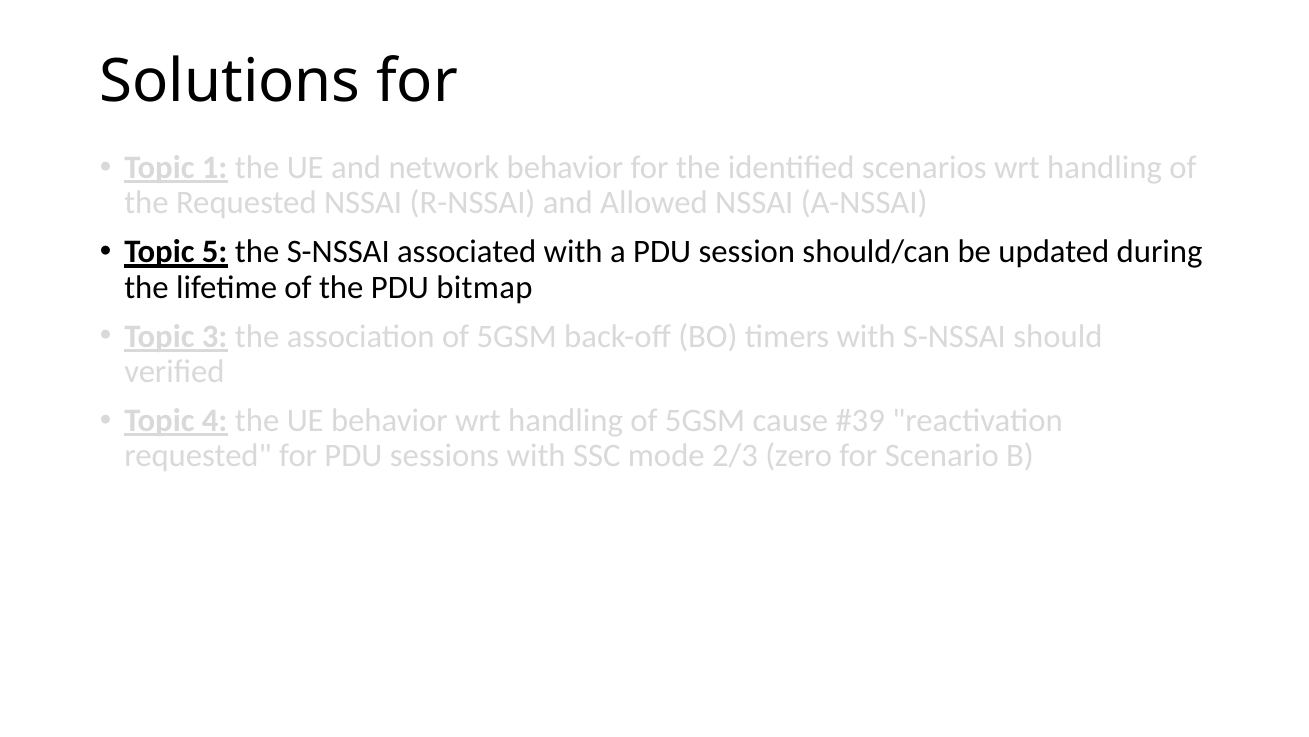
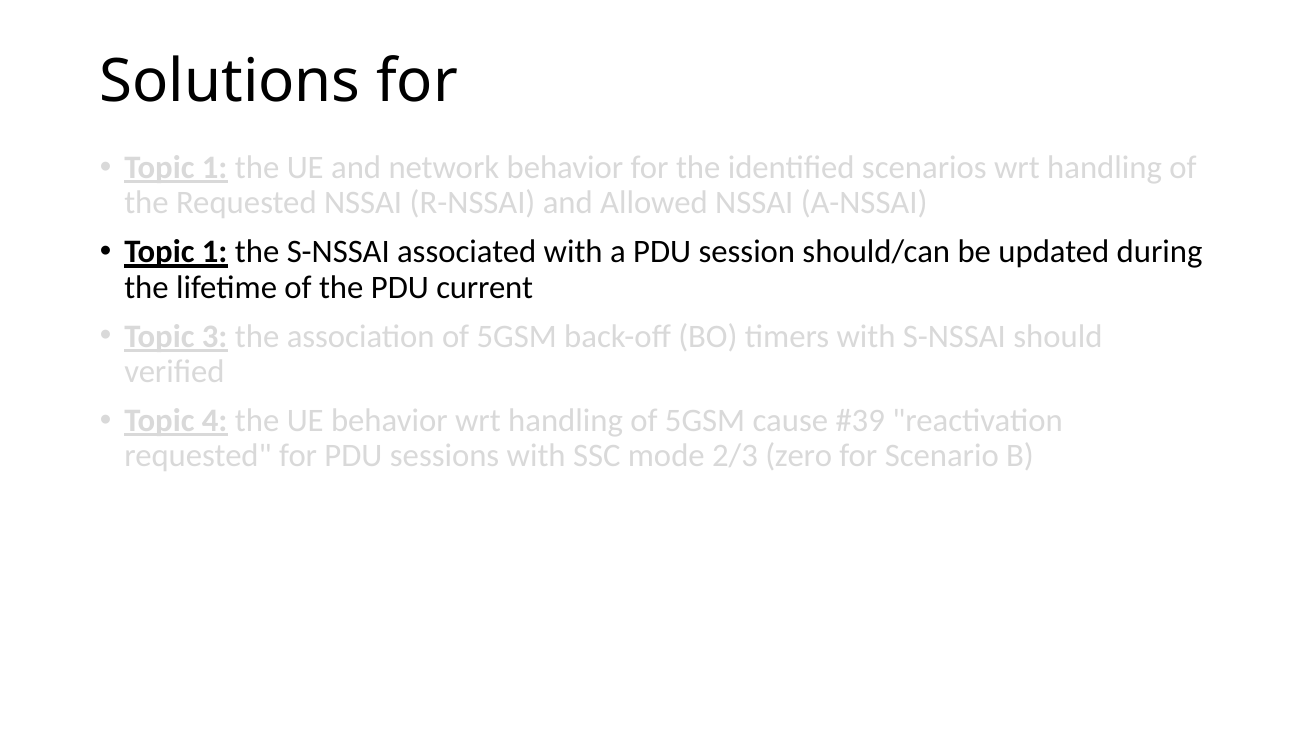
5: 5 -> 1 (215, 252)
bitmap: bitmap -> current (485, 287)
